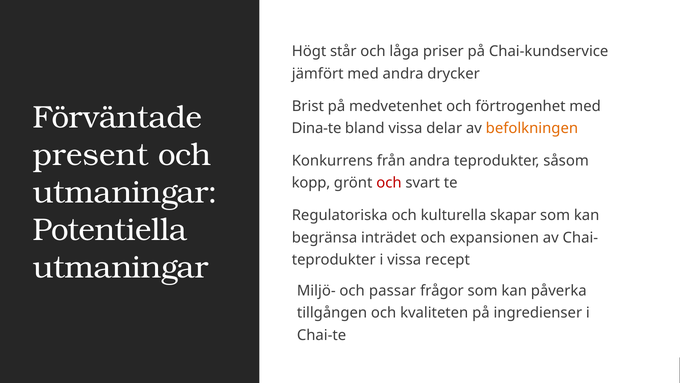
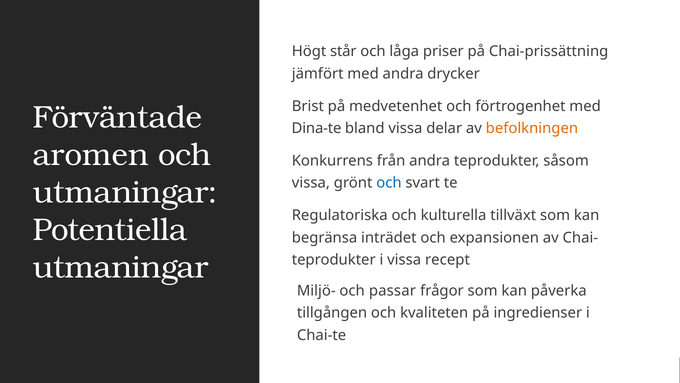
Chai-kundservice: Chai-kundservice -> Chai-prissättning (549, 51)
present: present -> aromen (91, 155)
kopp: kopp -> vissa (311, 183)
och colour: red -> blue (389, 183)
skapar: skapar -> tillväxt (513, 215)
